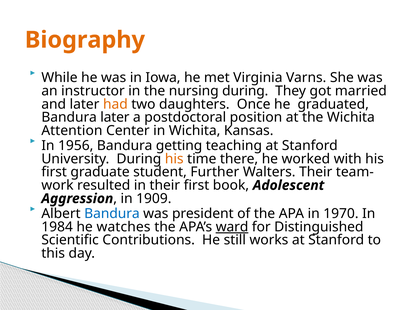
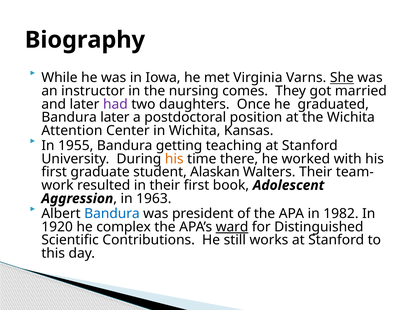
Biography colour: orange -> black (85, 40)
She underline: none -> present (342, 78)
nursing during: during -> comes (245, 91)
had colour: orange -> purple (115, 104)
1956: 1956 -> 1955 (76, 146)
Further: Further -> Alaskan (215, 172)
1909: 1909 -> 1963 (154, 199)
1970: 1970 -> 1982 (341, 214)
1984: 1984 -> 1920 (57, 227)
watches: watches -> complex (124, 227)
